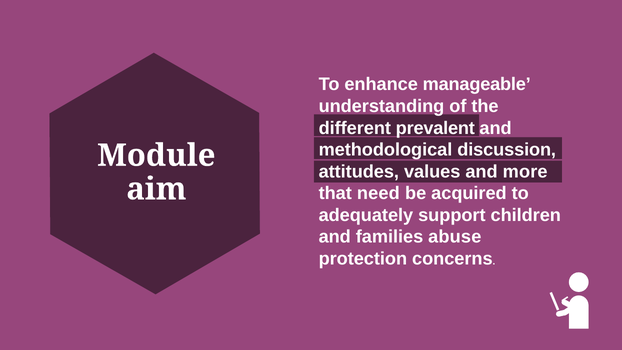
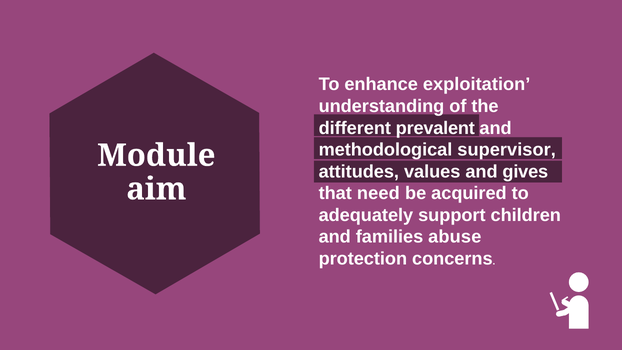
manageable: manageable -> exploitation (477, 84)
discussion: discussion -> supervisor (507, 150)
more: more -> gives (525, 172)
